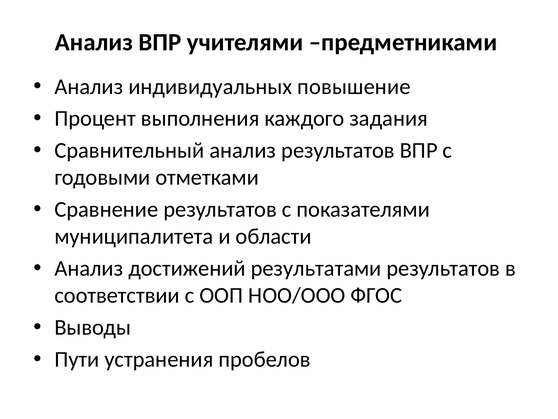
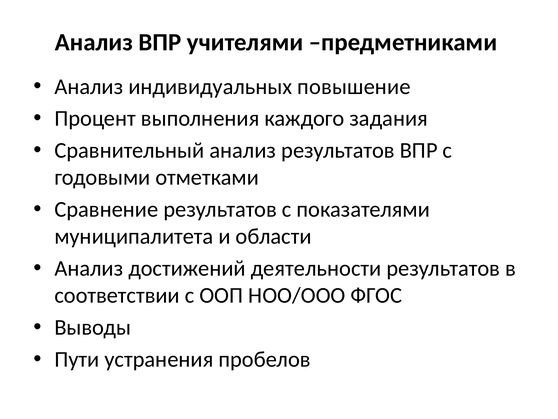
результатами: результатами -> деятельности (316, 268)
